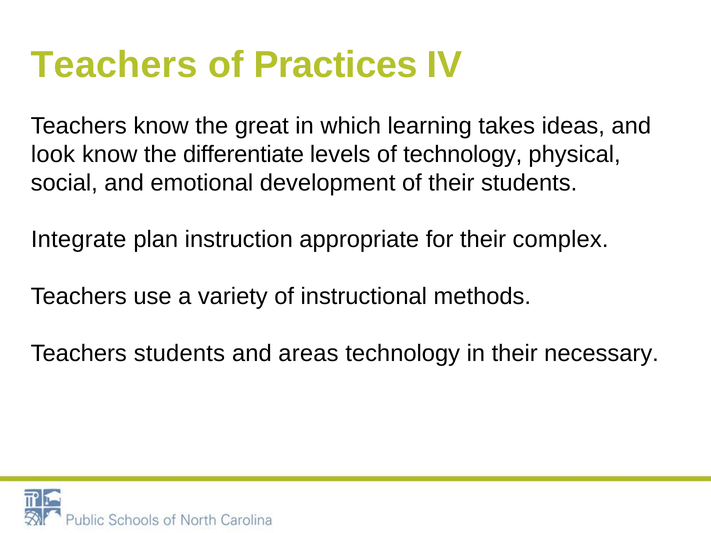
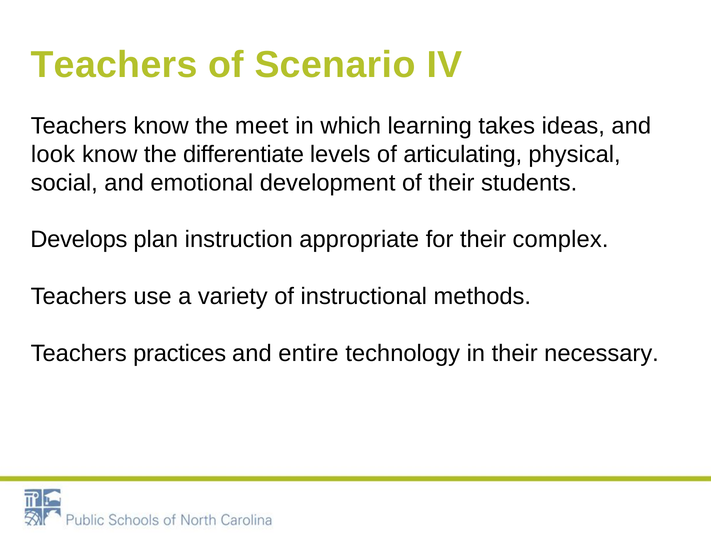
Practices: Practices -> Scenario (335, 65)
great: great -> meet (262, 126)
of technology: technology -> articulating (463, 154)
Integrate: Integrate -> Develops (79, 240)
Teachers students: students -> practices (180, 354)
areas: areas -> entire (308, 354)
